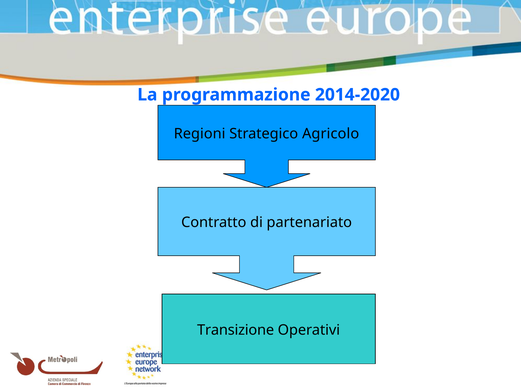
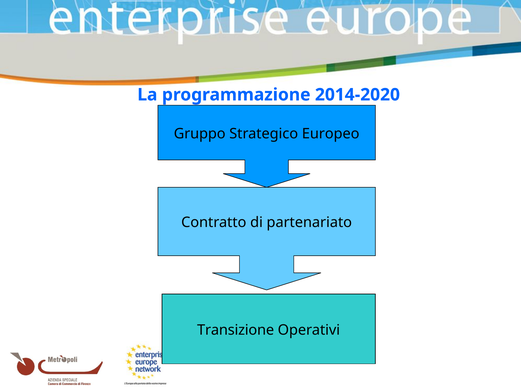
Regioni: Regioni -> Gruppo (200, 133)
Agricolo: Agricolo -> Europeo (331, 133)
